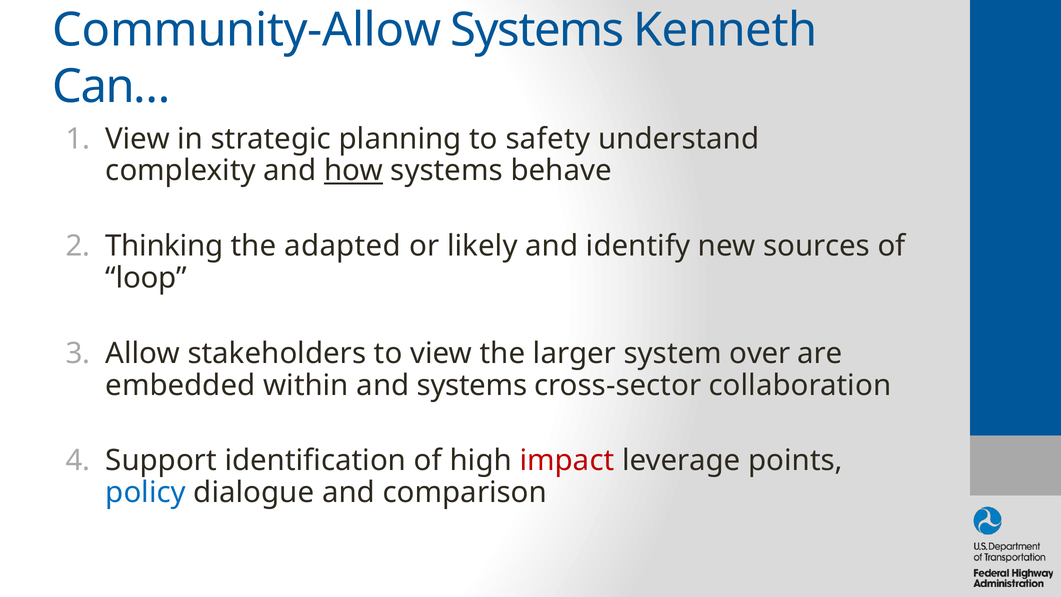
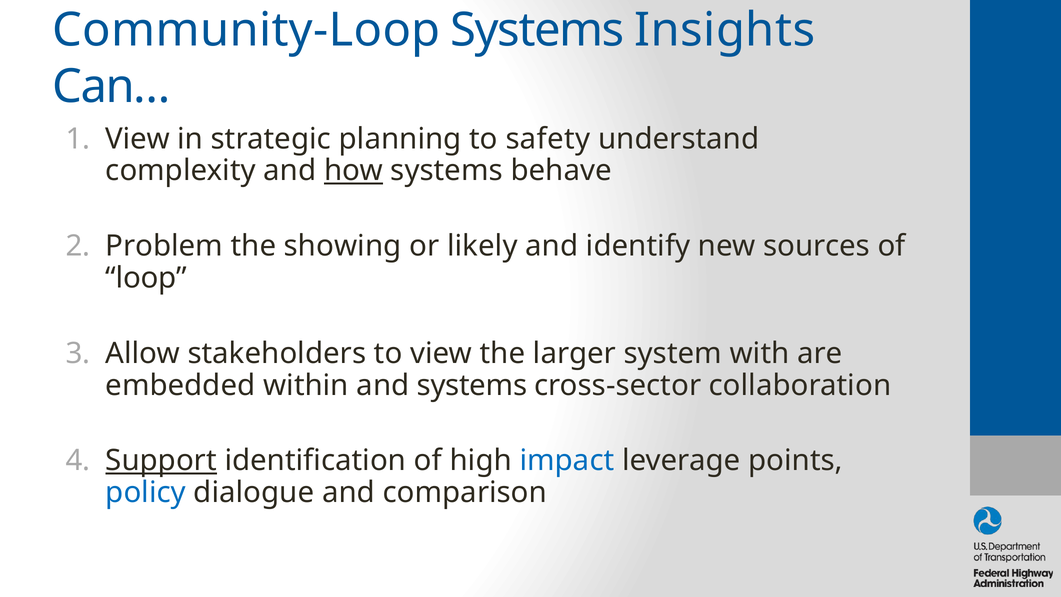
Community-Allow: Community-Allow -> Community-Loop (246, 30)
Kenneth: Kenneth -> Insights (725, 30)
Thinking: Thinking -> Problem (164, 246)
adapted: adapted -> showing (343, 246)
over: over -> with (760, 353)
Support underline: none -> present (161, 461)
impact colour: red -> blue (567, 461)
